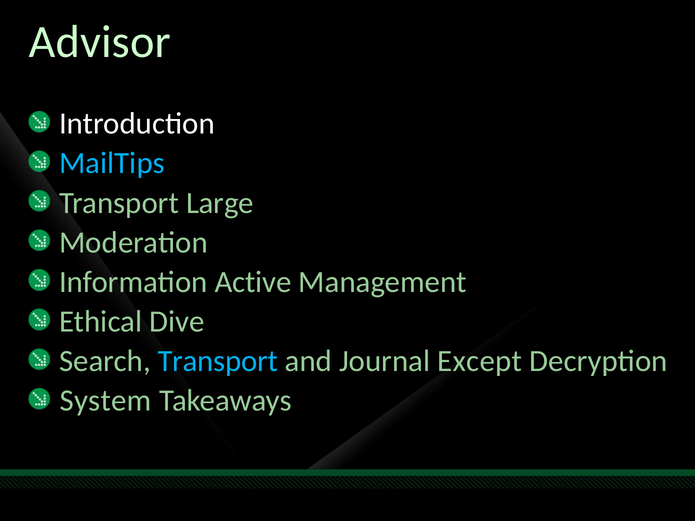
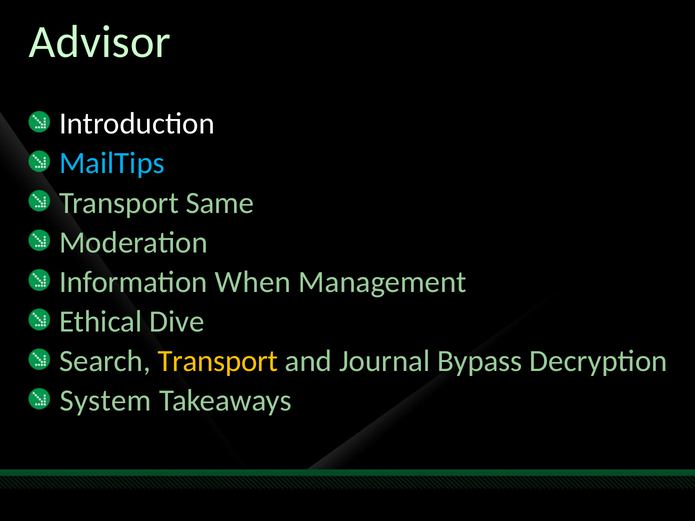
Large: Large -> Same (220, 203)
Active: Active -> When (253, 282)
Transport colour: light blue -> yellow (218, 361)
Except: Except -> Bypass (480, 361)
